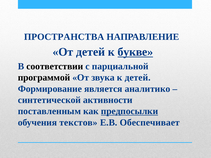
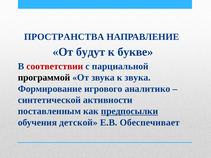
От детей: детей -> будут (91, 52)
букве underline: present -> none (135, 52)
соответствии colour: black -> red (55, 66)
к детей: детей -> звука (138, 78)
является: является -> игрового (103, 89)
текстов: текстов -> детской (78, 123)
